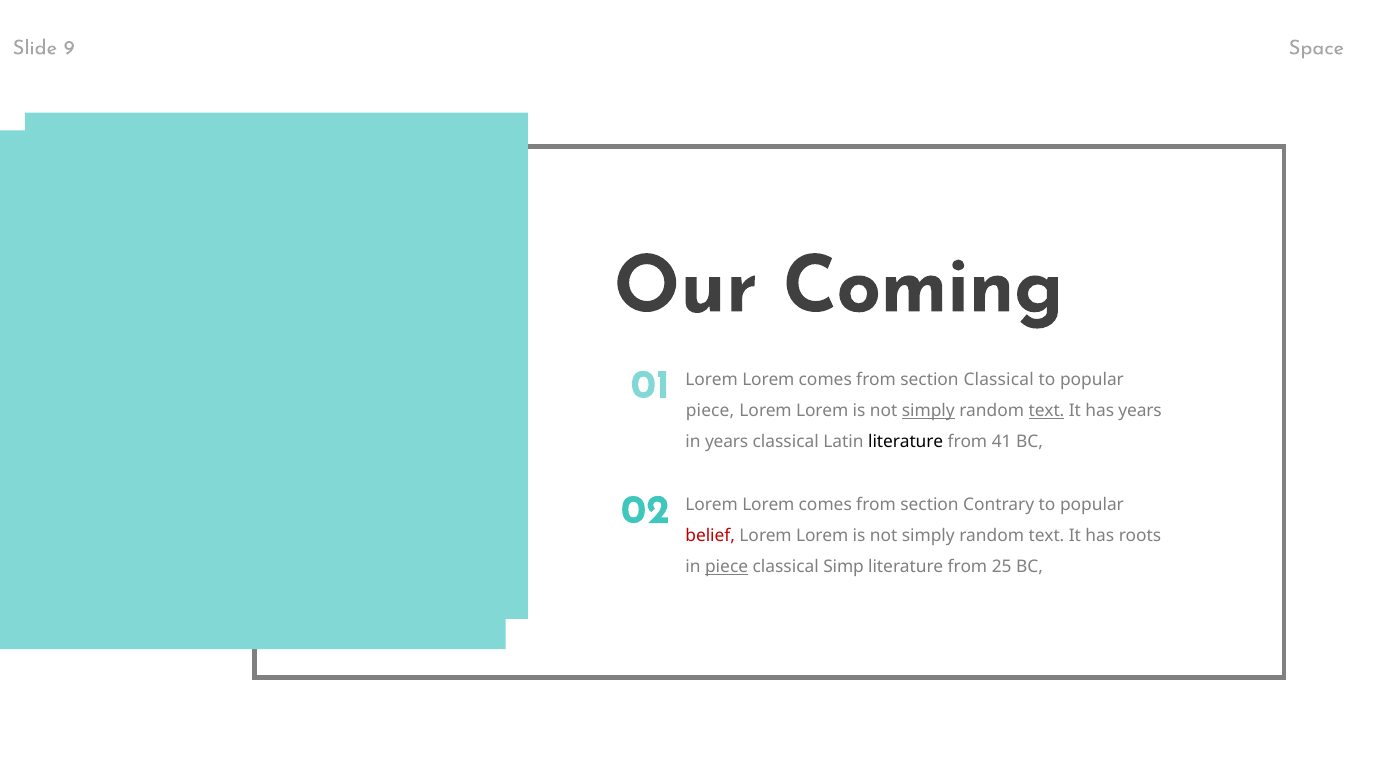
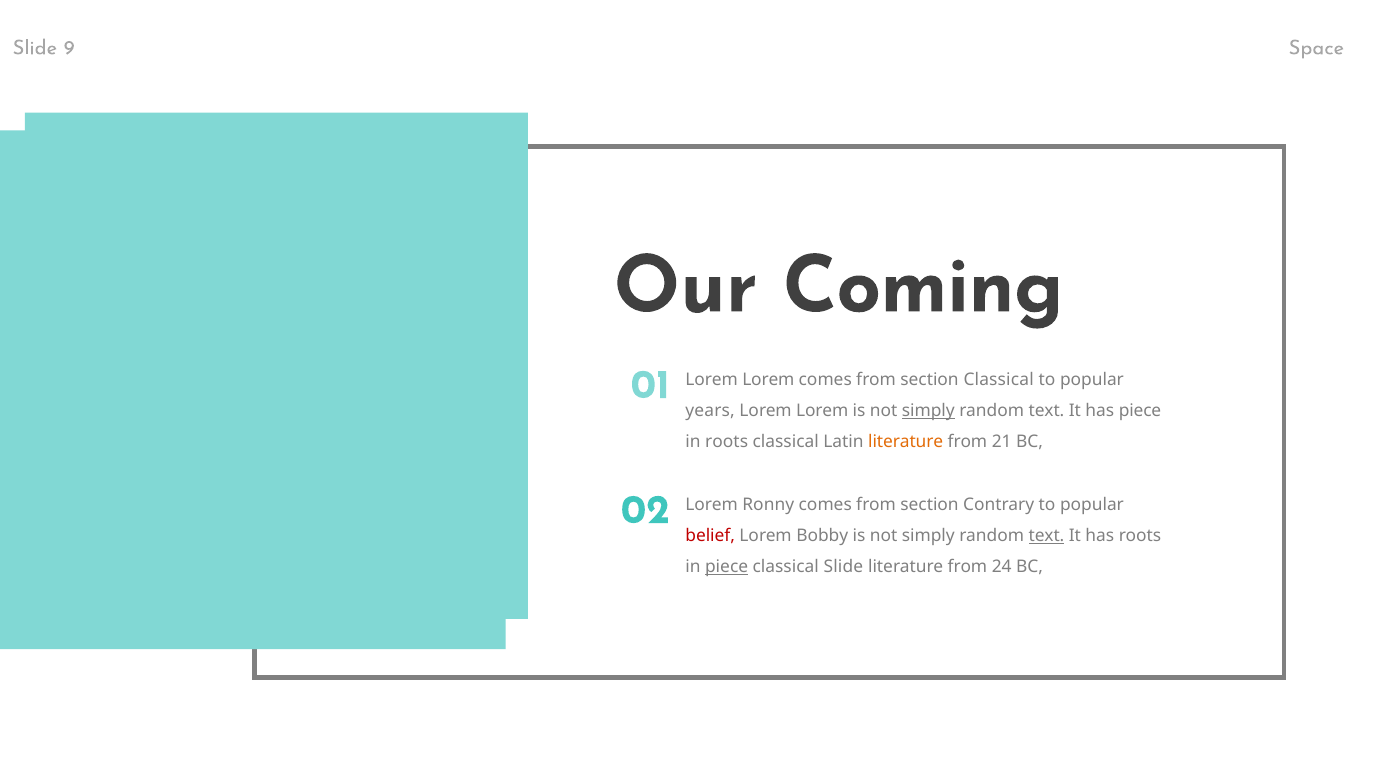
piece: piece -> years (710, 411)
text underline: present -> none (1046, 411)
has years: years -> piece (1140, 411)
in years: years -> roots (727, 442)
literature colour: black -> orange (906, 442)
41: 41 -> 21 (1002, 442)
Lorem: Lorem -> Ronny (768, 505)
Lorem: Lorem -> Bobby (822, 536)
text underline: none -> present (1046, 536)
classical Simp: Simp -> Slide (843, 567)
25: 25 -> 24 (1002, 567)
